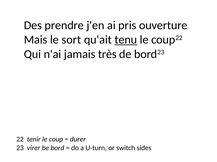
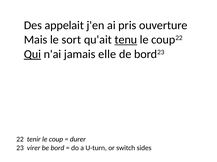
prendre: prendre -> appelait (64, 25)
Qui underline: none -> present (32, 54)
très: très -> elle (107, 54)
